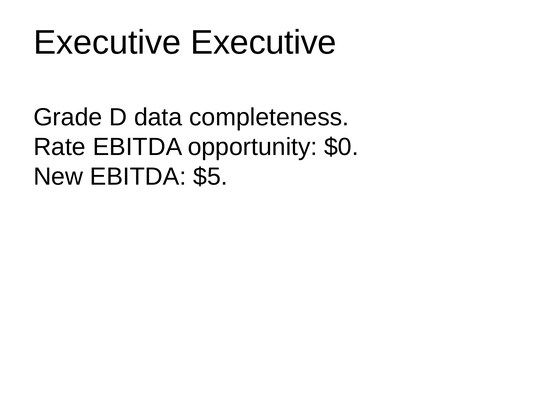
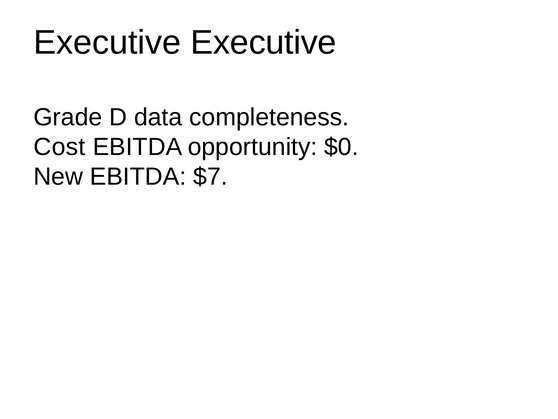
Rate: Rate -> Cost (59, 147)
$5: $5 -> $7 (211, 177)
